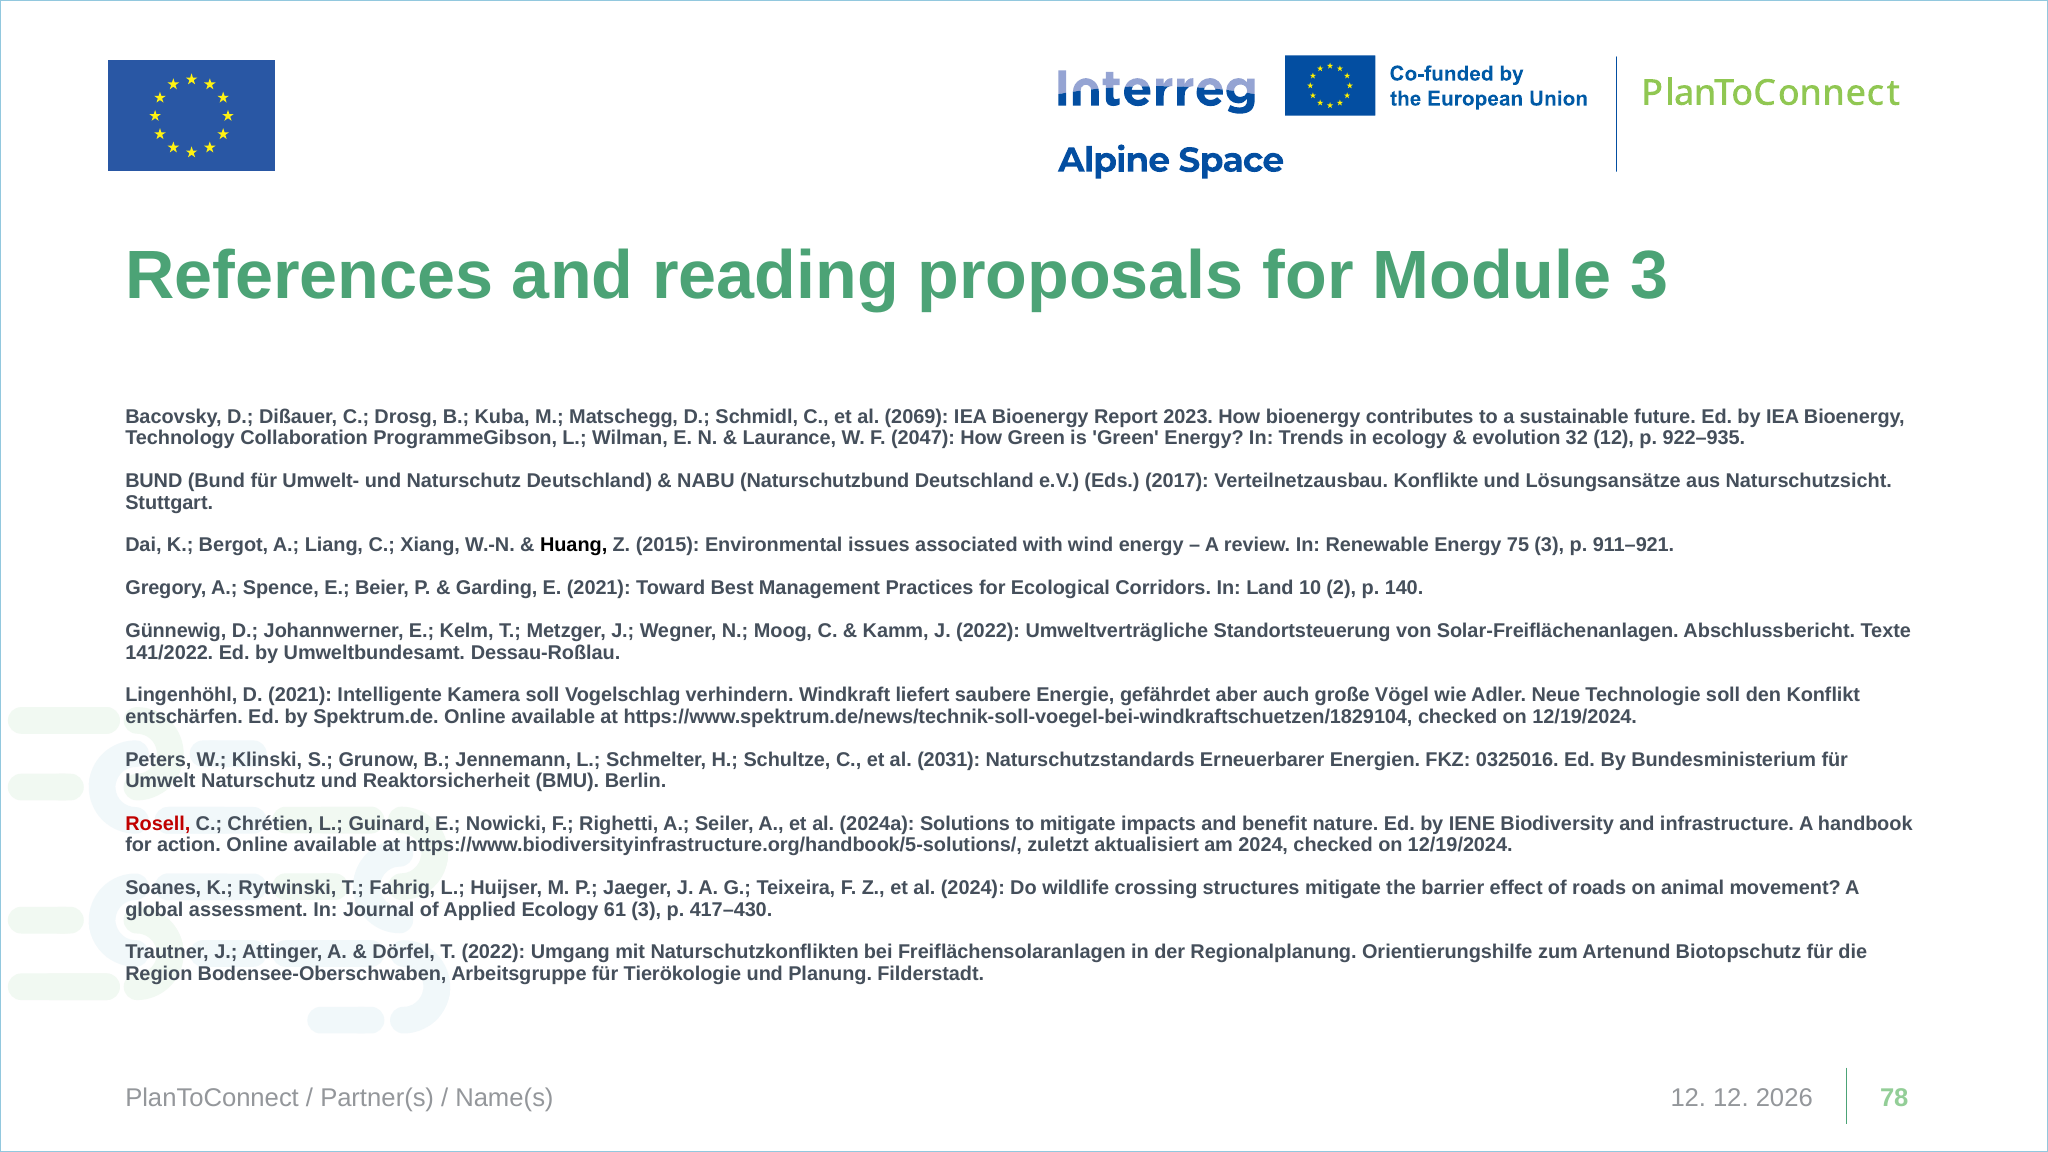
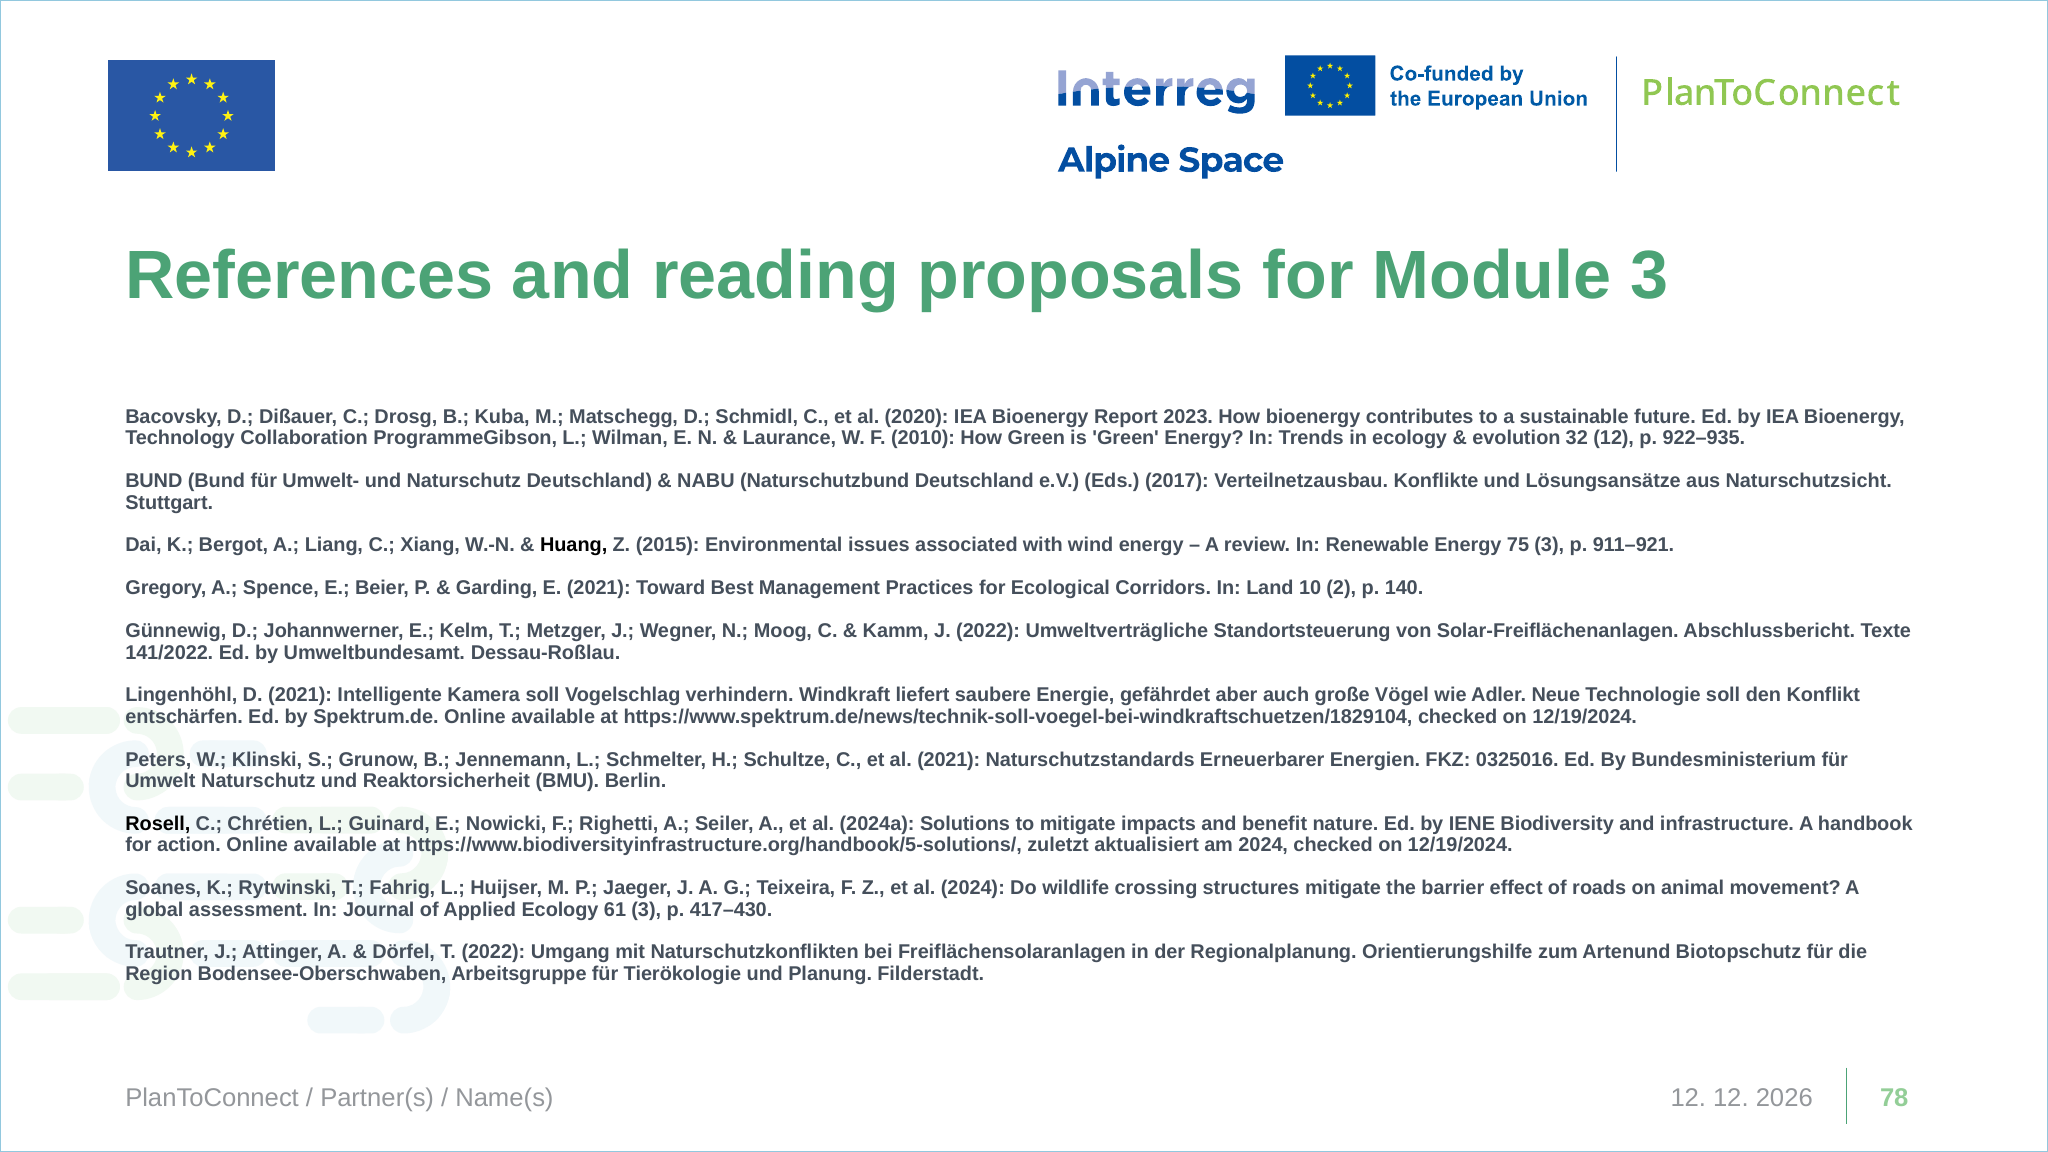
2069: 2069 -> 2020 (917, 417)
2047: 2047 -> 2010 (923, 438)
al 2031: 2031 -> 2021 (949, 760)
Rosell colour: red -> black (158, 824)
